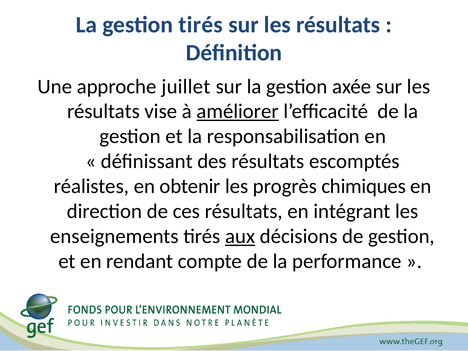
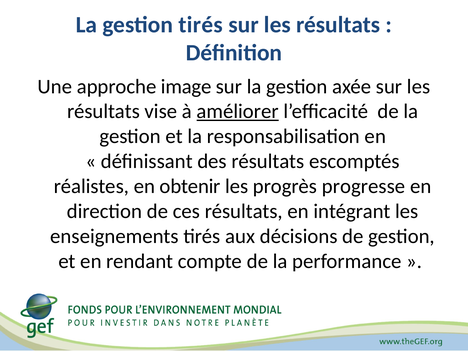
juillet: juillet -> image (186, 86)
chimiques: chimiques -> progresse (364, 186)
aux underline: present -> none (240, 236)
